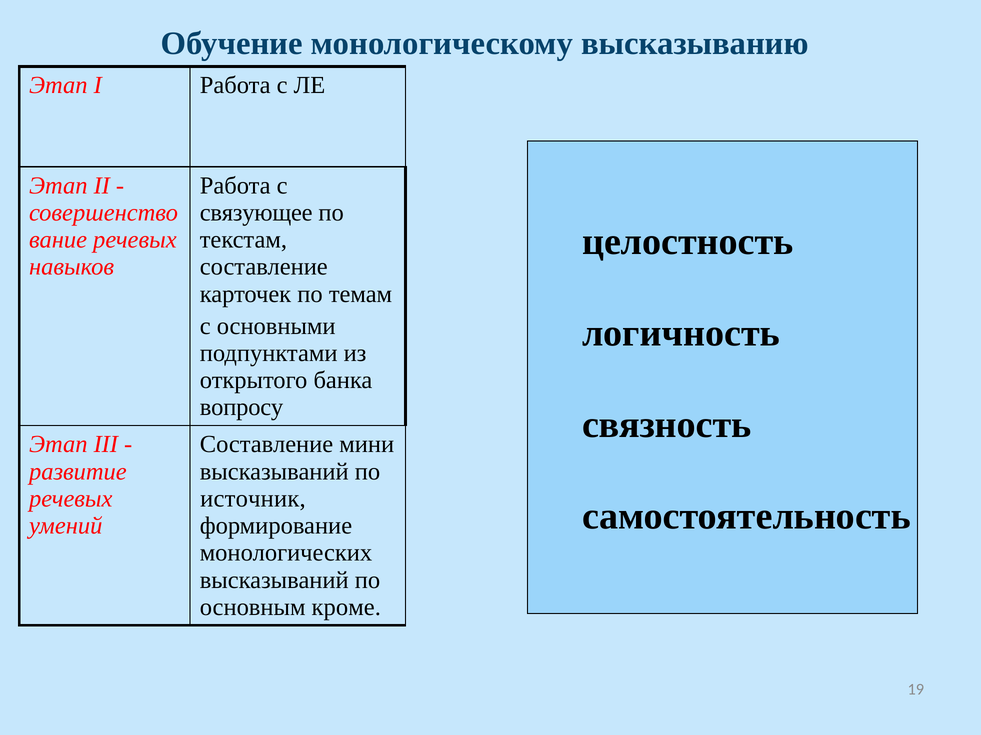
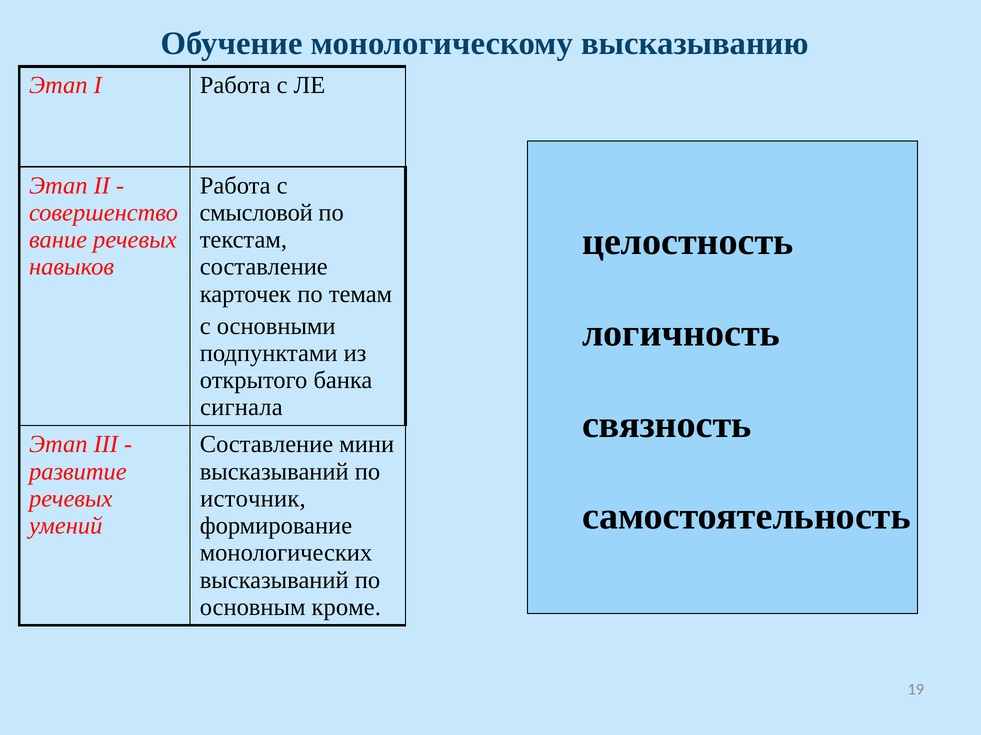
связующее: связующее -> смысловой (256, 213)
вопросу: вопросу -> сигнала (241, 408)
